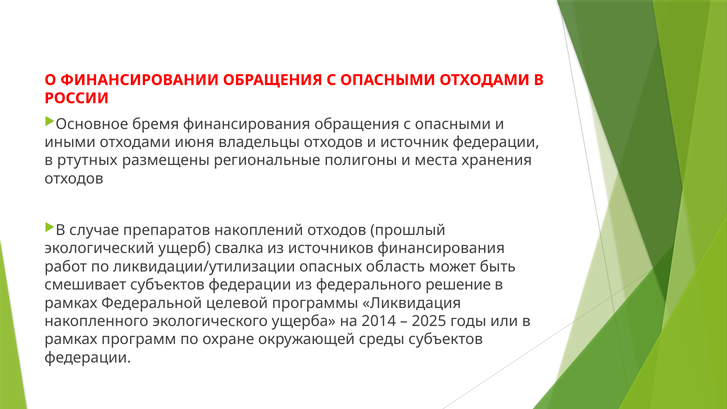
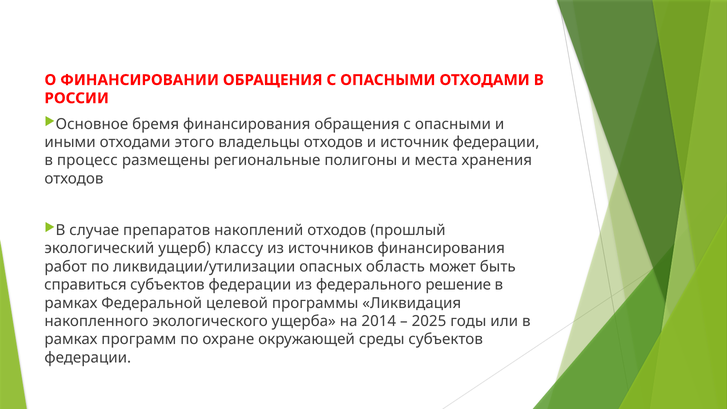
июня: июня -> этого (194, 142)
ртутных: ртутных -> процесс (87, 160)
свалка: свалка -> классу (239, 248)
смешивает: смешивает -> справиться (85, 285)
